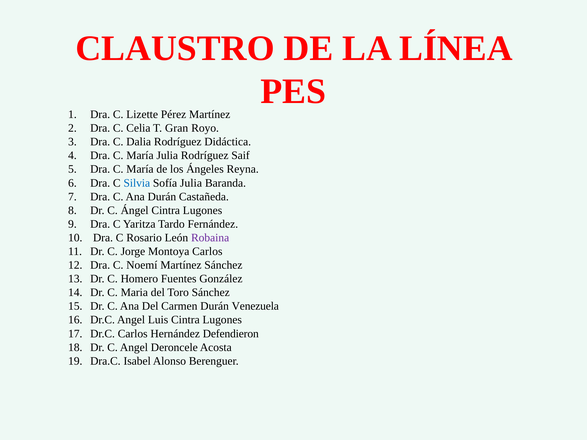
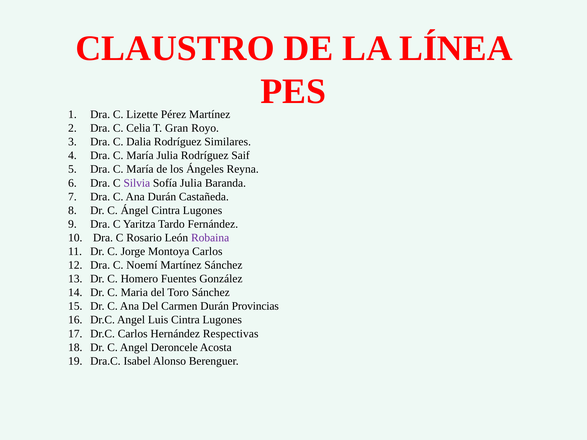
Didáctica: Didáctica -> Similares (228, 142)
Silvia colour: blue -> purple (137, 183)
Venezuela: Venezuela -> Provincias (255, 306)
Defendieron: Defendieron -> Respectivas (231, 334)
